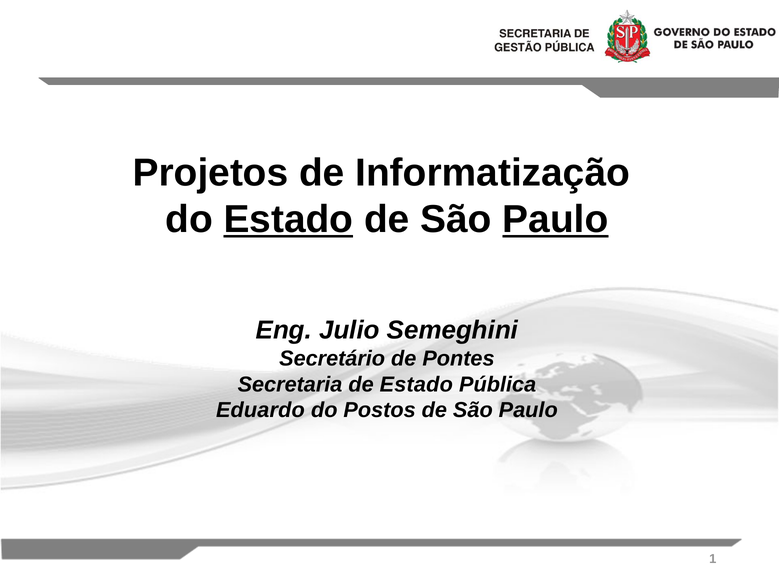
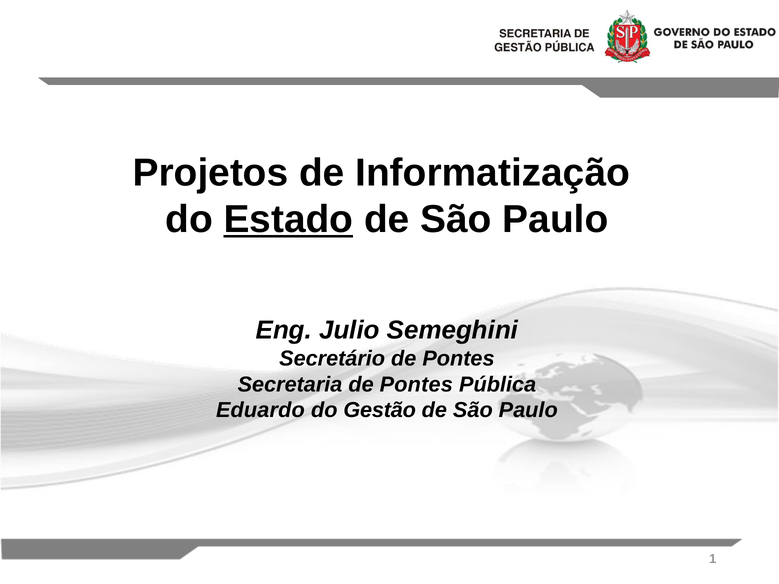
Paulo underline: present -> none (555, 219)
Secretaria de Estado: Estado -> Pontes (416, 385)
Postos: Postos -> Gestão (380, 411)
